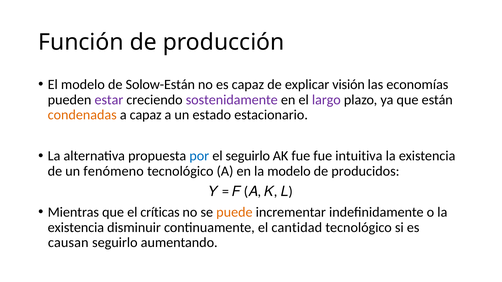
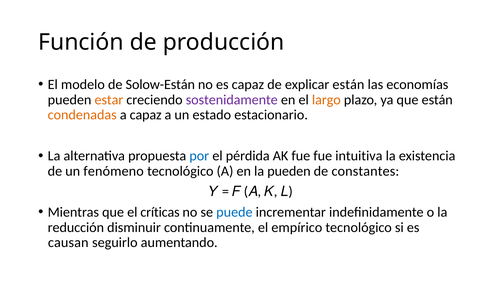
explicar visión: visión -> están (348, 85)
estar colour: purple -> orange (109, 100)
largo colour: purple -> orange (326, 100)
el seguirlo: seguirlo -> pérdida (248, 156)
la modelo: modelo -> pueden (289, 171)
producidos: producidos -> constantes (365, 171)
puede colour: orange -> blue (234, 212)
existencia: existencia -> reducción (76, 228)
cantidad: cantidad -> empírico (297, 228)
